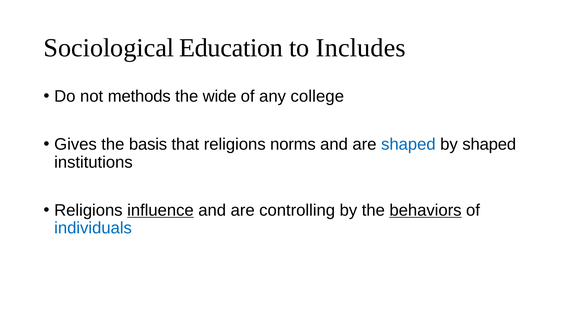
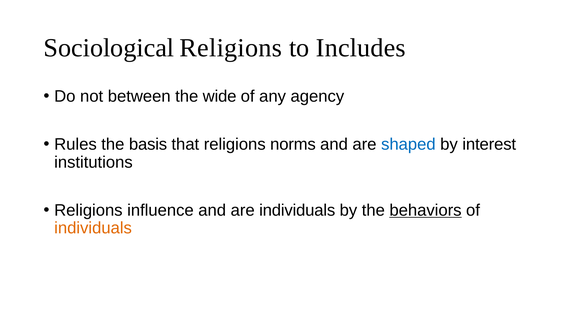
Sociological Education: Education -> Religions (231, 48)
methods: methods -> between (139, 97)
college: college -> agency (317, 97)
Gives: Gives -> Rules (75, 144)
by shaped: shaped -> interest (489, 144)
influence underline: present -> none (160, 210)
are controlling: controlling -> individuals (297, 210)
individuals colour: blue -> orange (93, 228)
